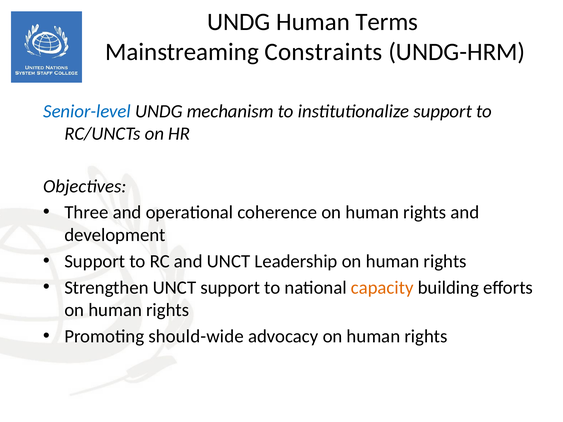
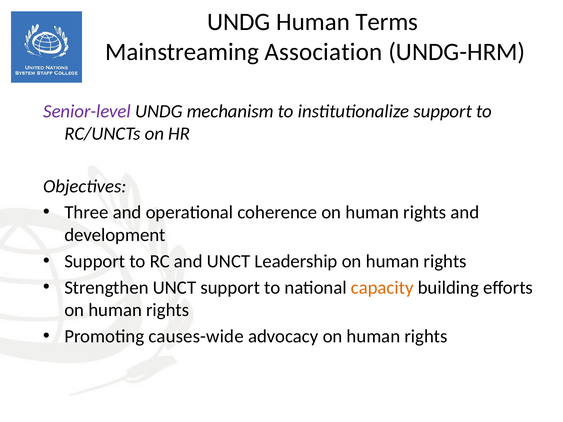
Constraints: Constraints -> Association (323, 52)
Senior-level colour: blue -> purple (87, 111)
should-wide: should-wide -> causes-wide (196, 336)
